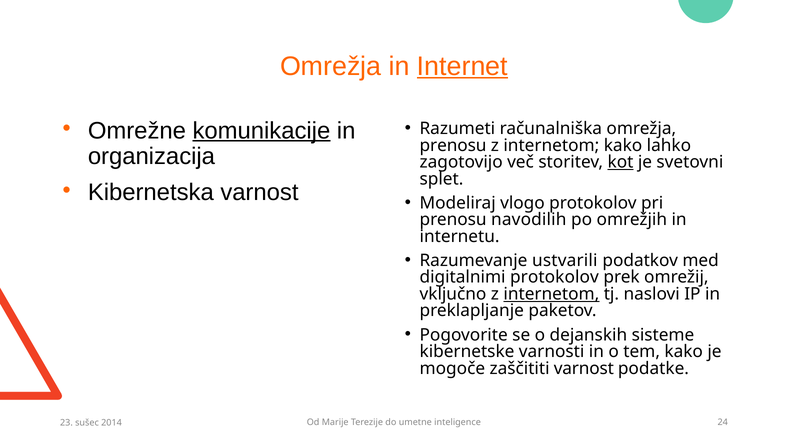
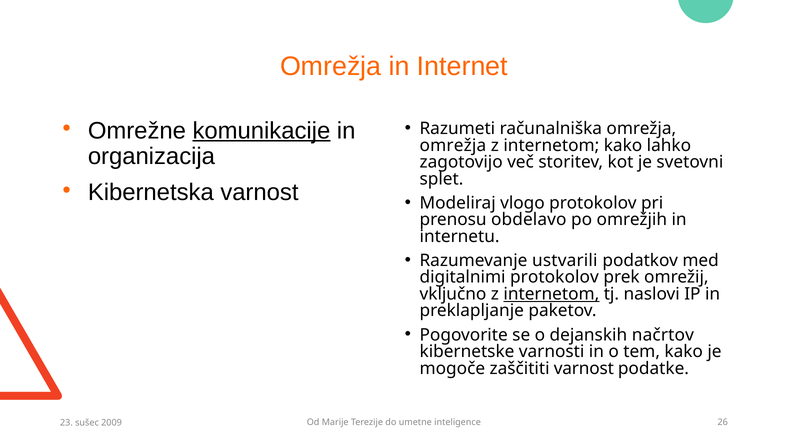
Internet underline: present -> none (462, 66)
prenosu: prenosu -> omrežja (453, 145)
kot underline: present -> none (620, 162)
navodilih: navodilih -> obdelavo (529, 220)
sisteme: sisteme -> načrtov (663, 335)
24: 24 -> 26 (723, 423)
2014: 2014 -> 2009 (112, 423)
